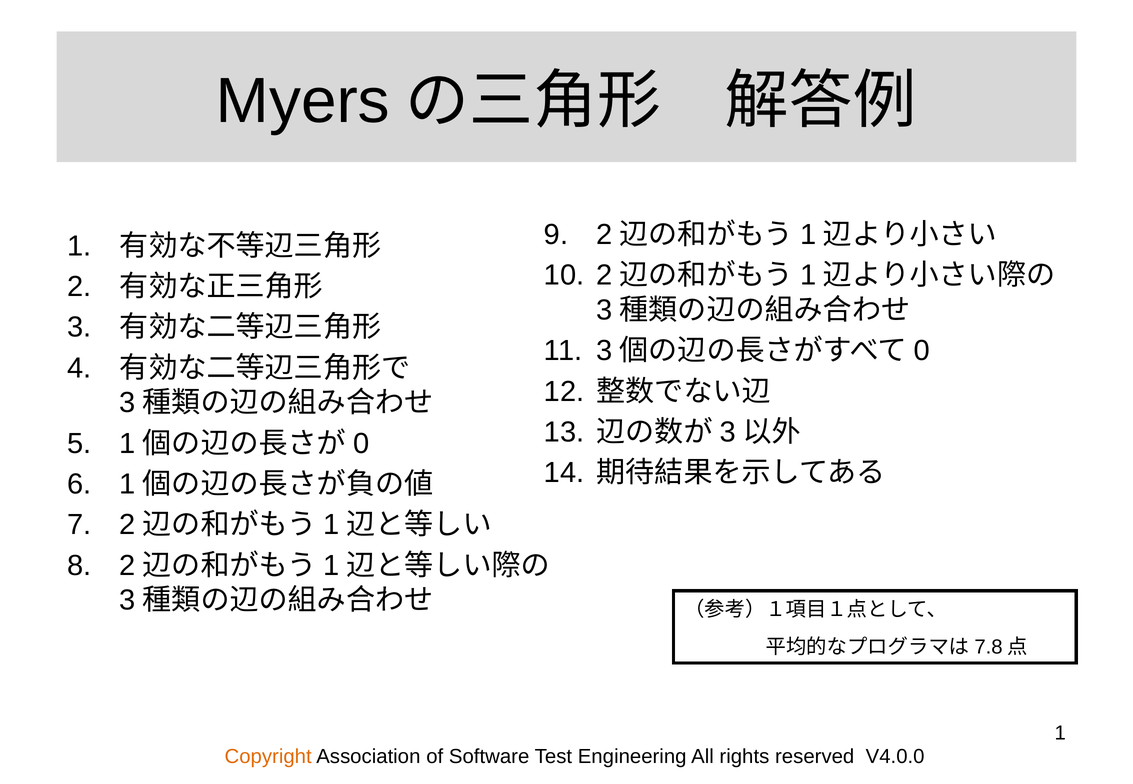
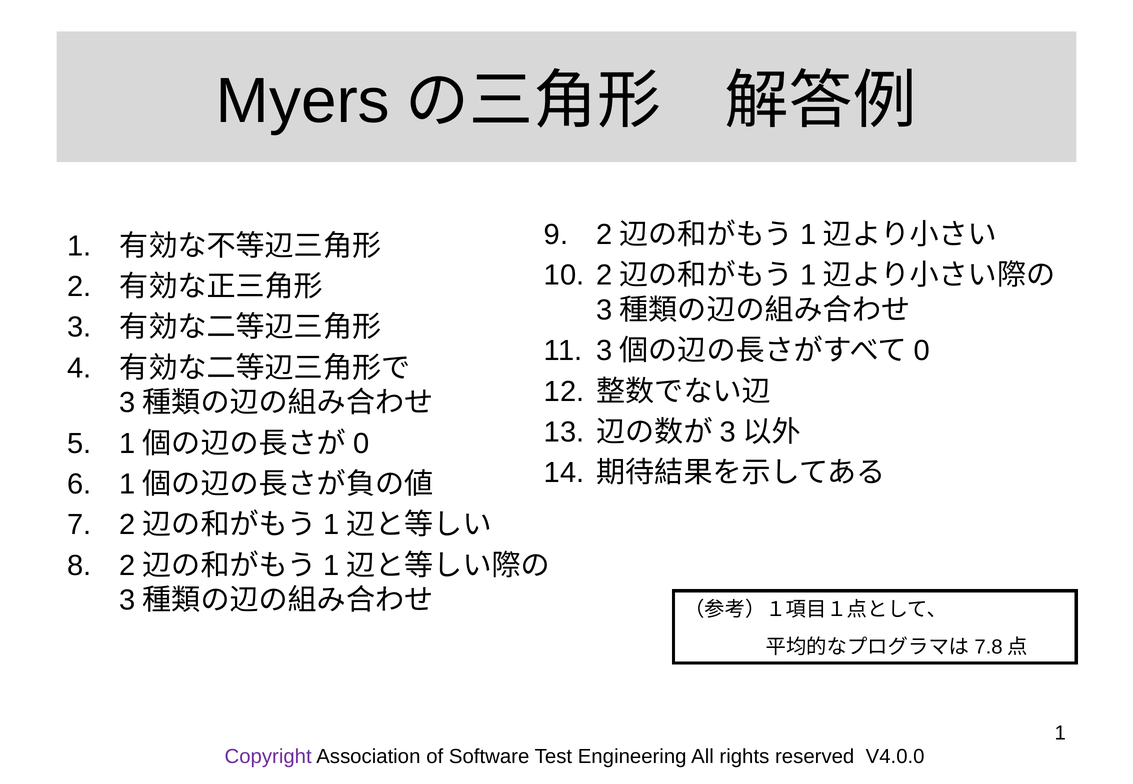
Copyright colour: orange -> purple (268, 757)
